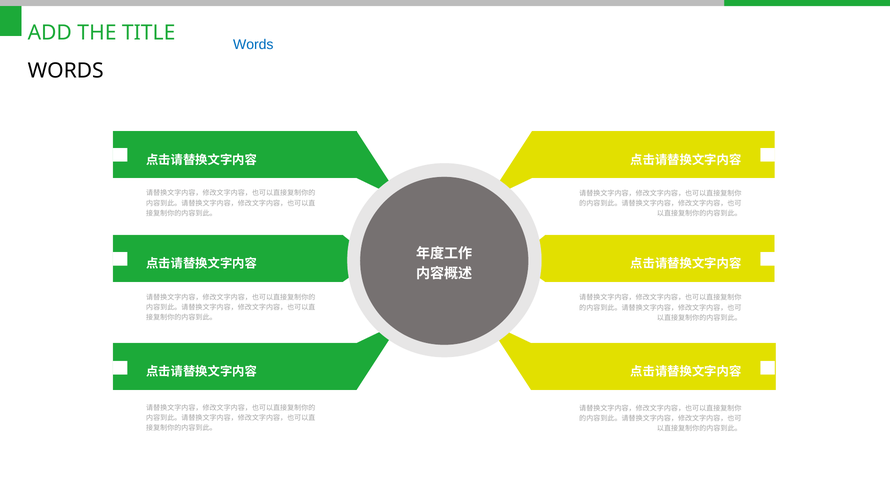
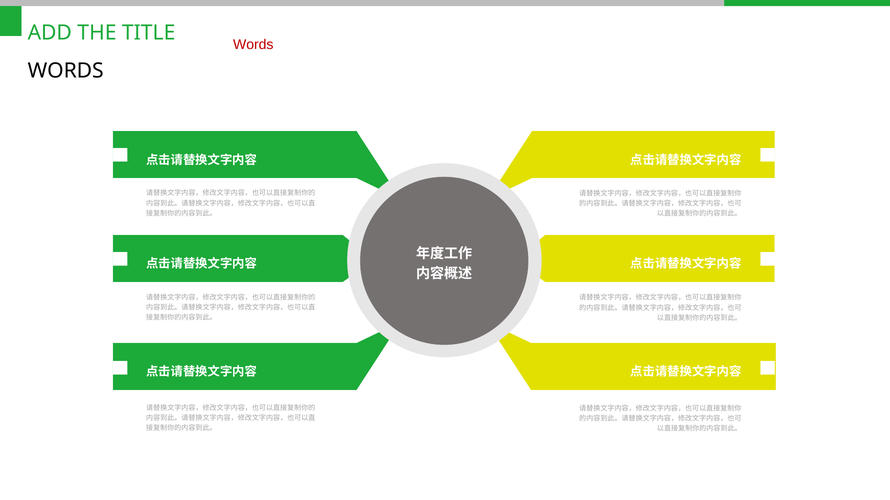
Words colour: blue -> red (253, 45)
